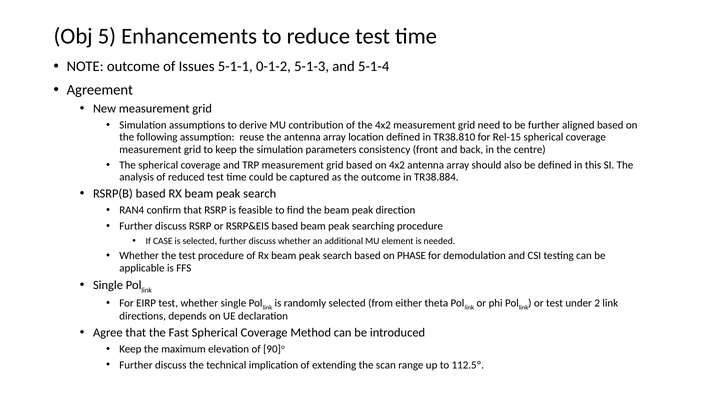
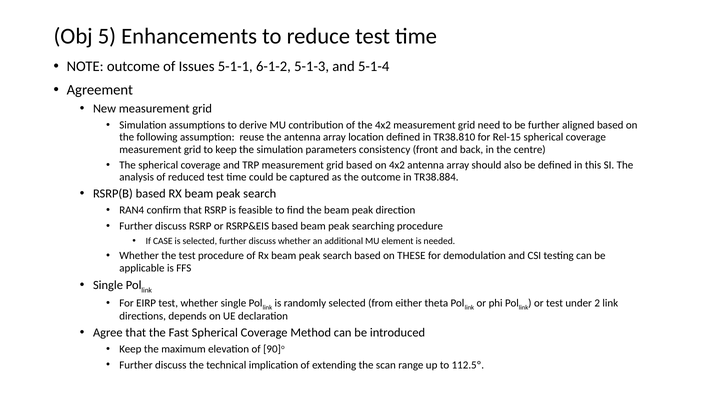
0-1-2: 0-1-2 -> 6-1-2 (273, 67)
PHASE: PHASE -> THESE (411, 256)
